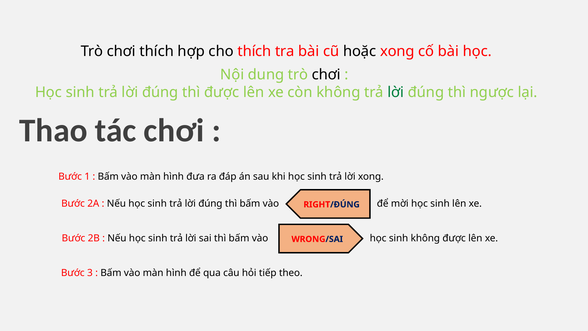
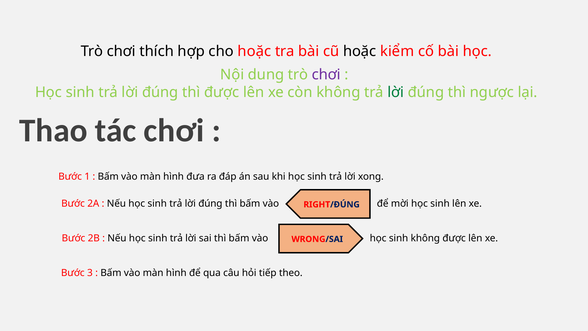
cho thích: thích -> hoặc (254, 51)
hoặc xong: xong -> kiểm (397, 51)
chơi colour: black -> purple (326, 75)
